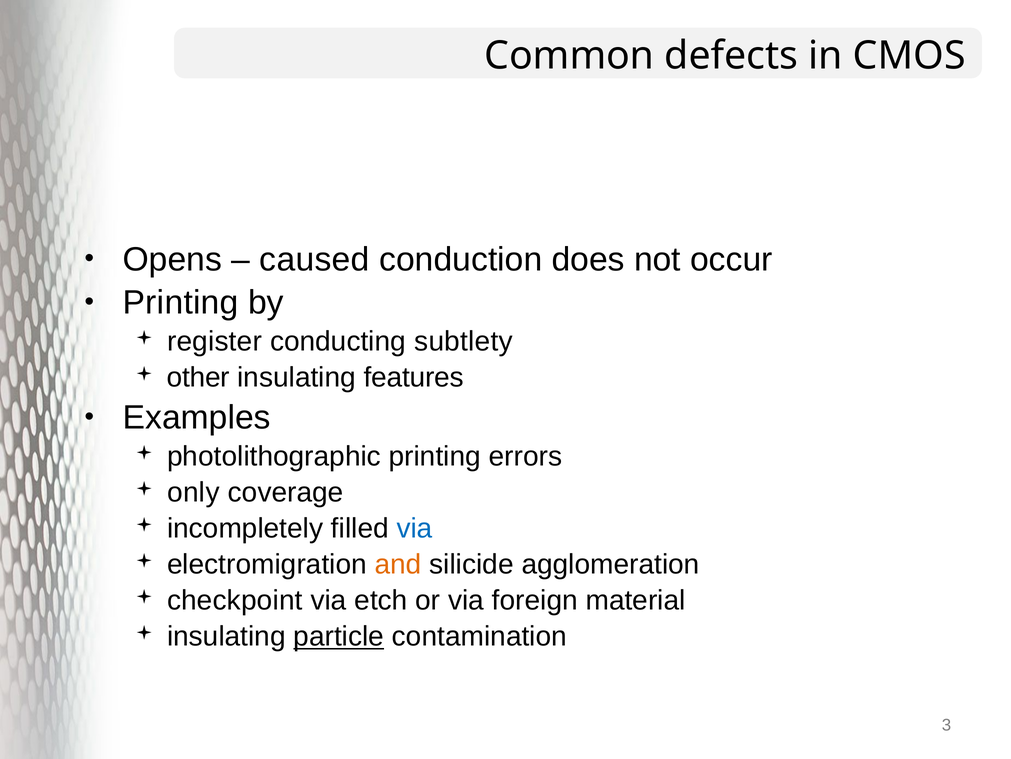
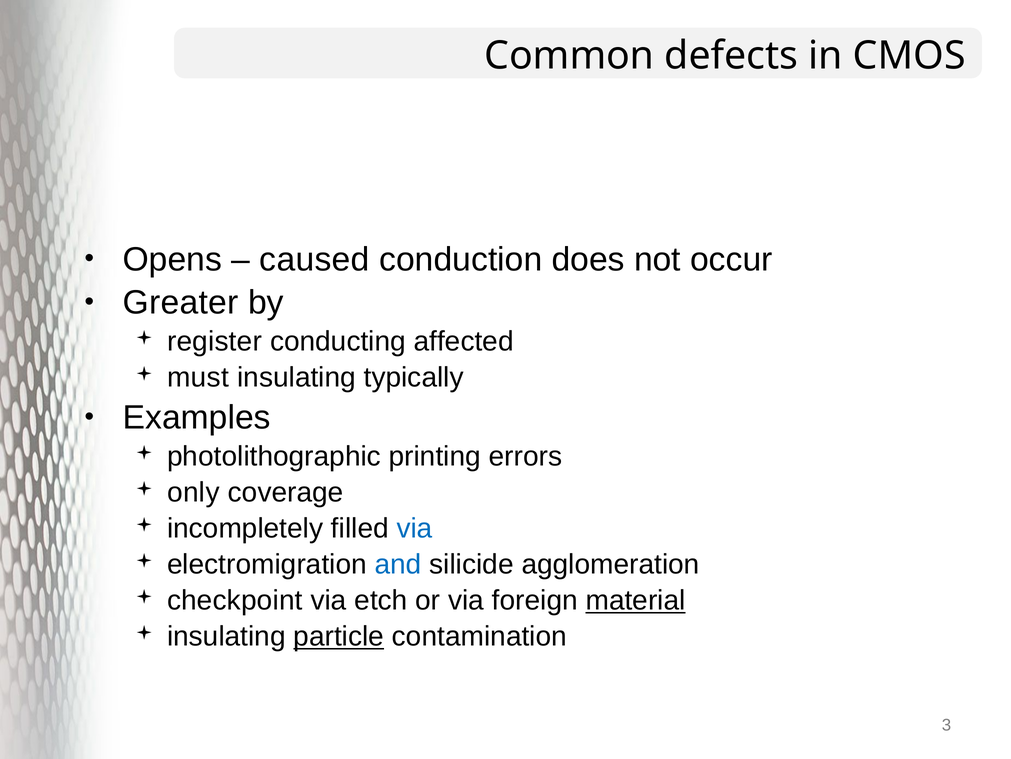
Printing: Printing -> Greater (181, 302)
subtlety: subtlety -> affected (464, 341)
other: other -> must (198, 377)
features: features -> typically (414, 377)
and colour: orange -> blue (398, 564)
material underline: none -> present (636, 600)
